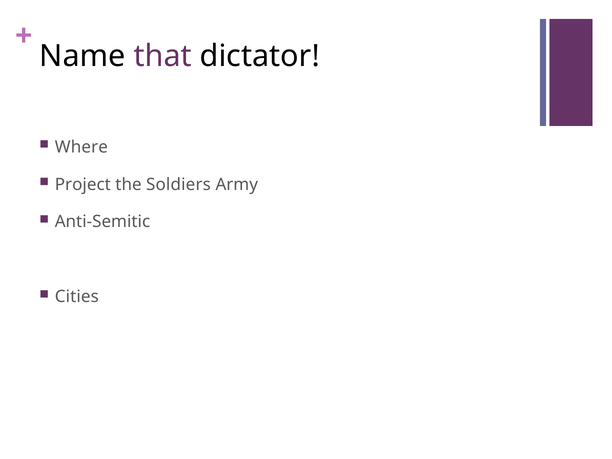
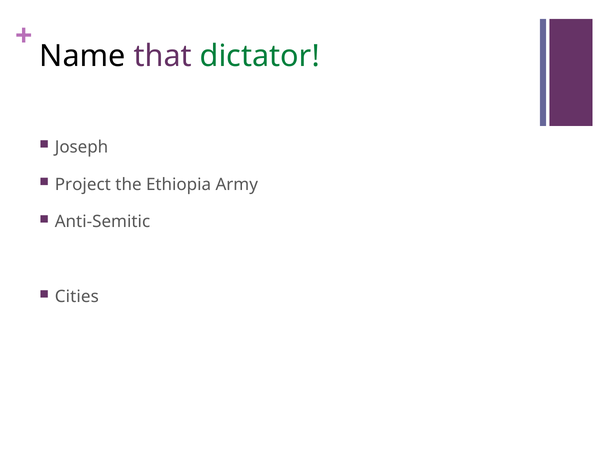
dictator colour: black -> green (260, 56)
Where: Where -> Joseph (81, 147)
Soldiers: Soldiers -> Ethiopia (179, 184)
